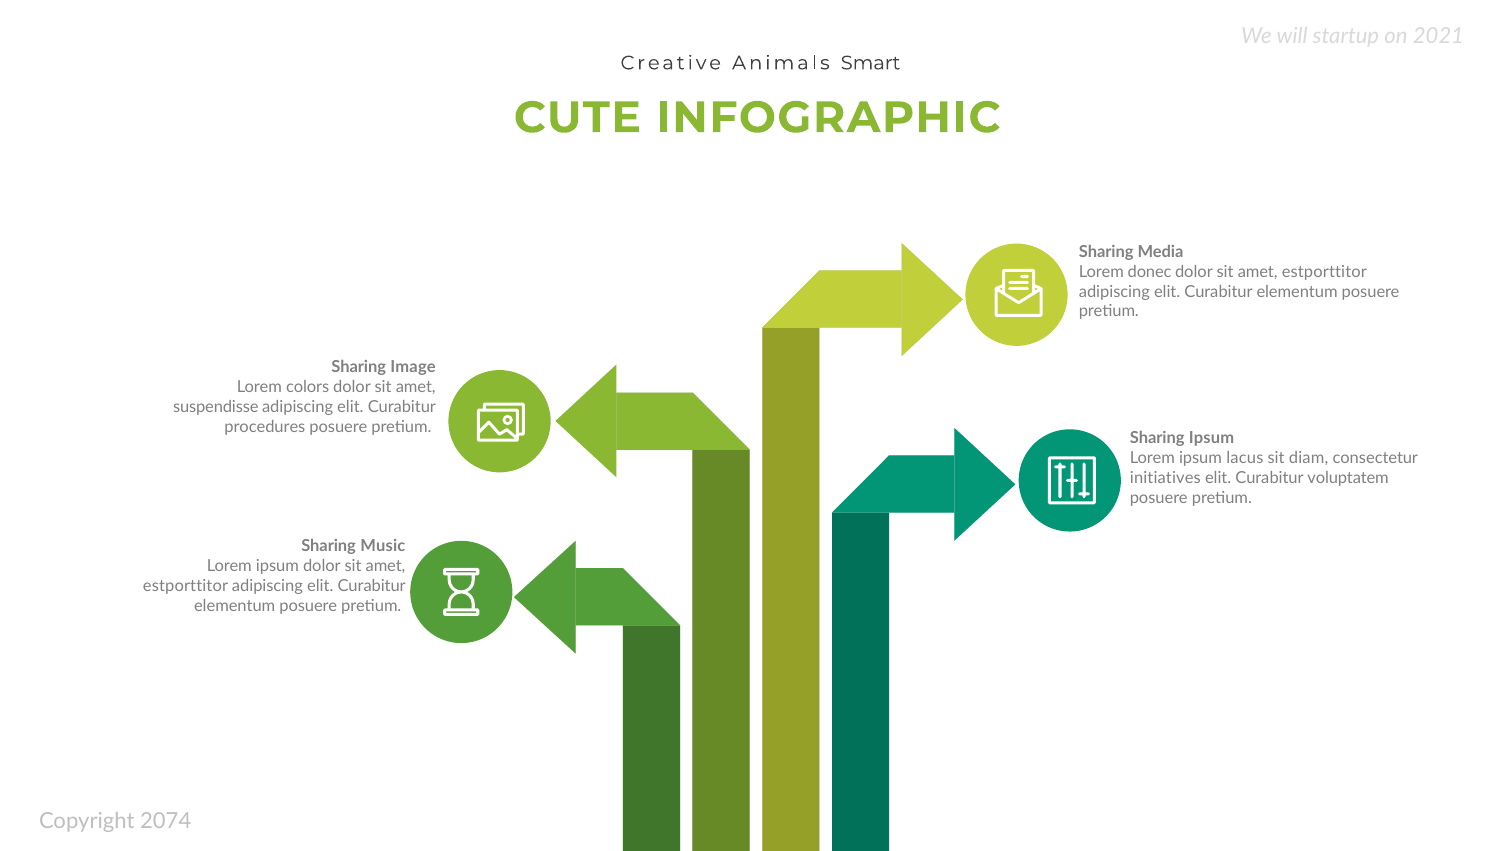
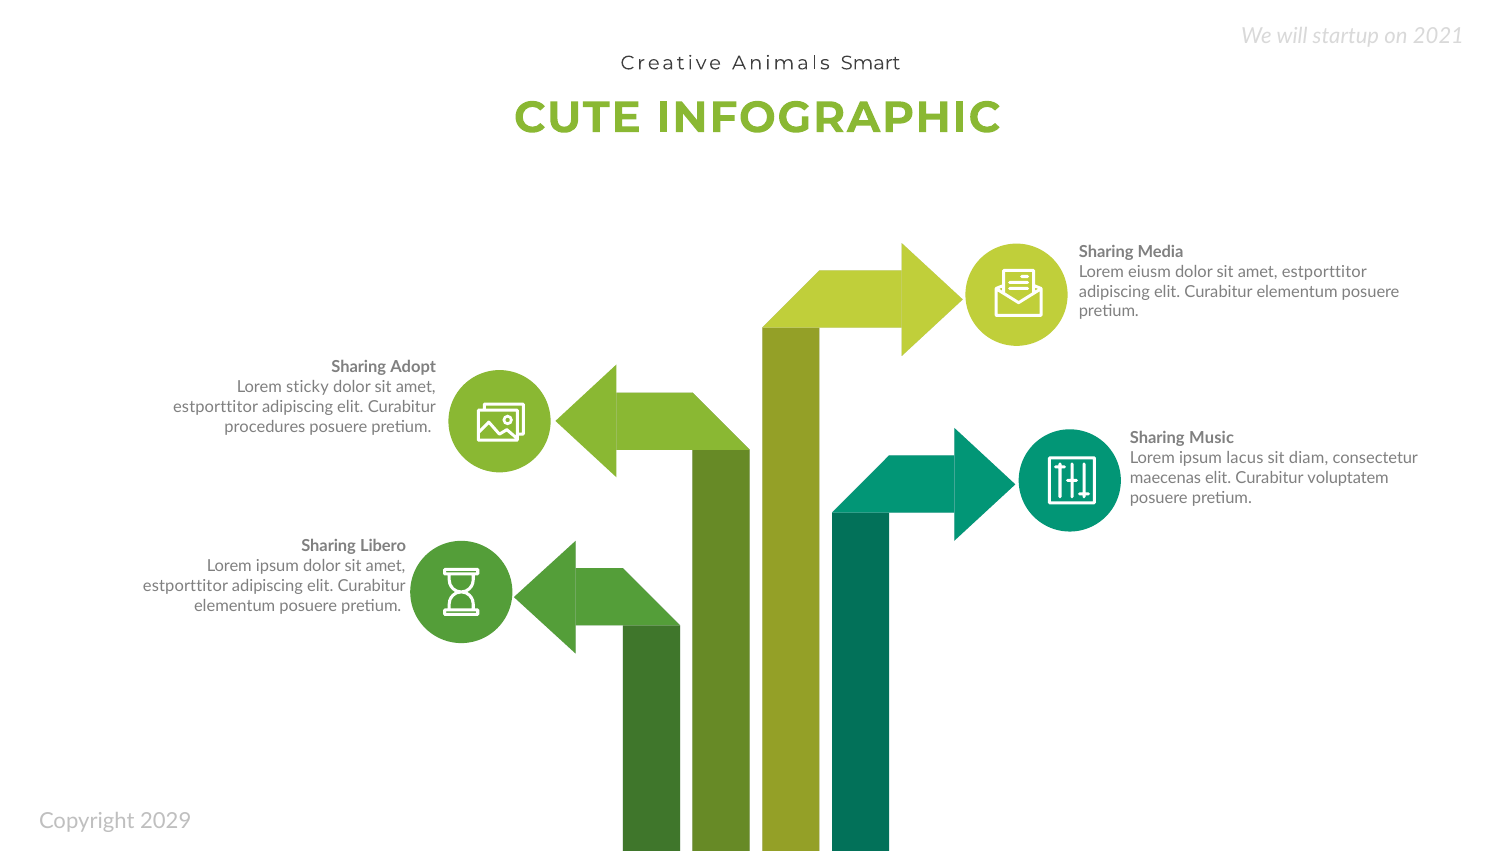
donec: donec -> eiusm (1149, 272)
Image: Image -> Adopt (413, 367)
colors: colors -> sticky (307, 387)
suspendisse: suspendisse -> estporttitor (216, 407)
Sharing Ipsum: Ipsum -> Music (1212, 438)
initiatives: initiatives -> maecenas (1165, 477)
Music: Music -> Libero (383, 546)
2074: 2074 -> 2029 (166, 820)
